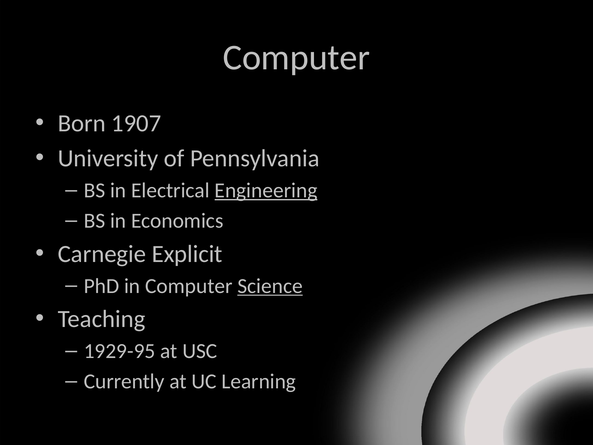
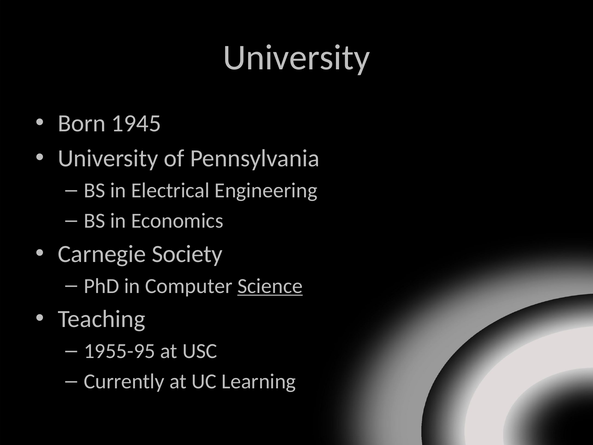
Computer: Computer -> University (296, 57)
1907: 1907 -> 1945 (136, 123)
Engineering underline: present -> none (266, 190)
Explicit: Explicit -> Society (187, 254)
1929-95: 1929-95 -> 1955-95 (120, 351)
